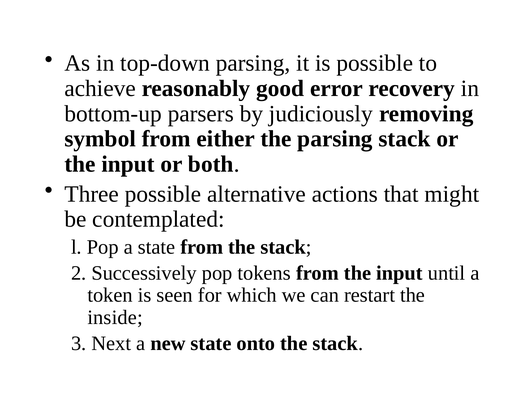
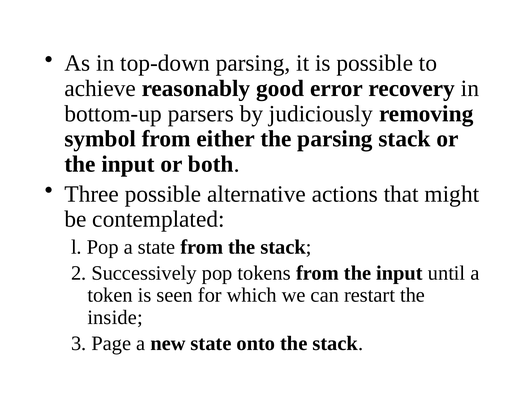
Next: Next -> Page (111, 344)
